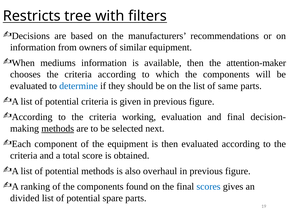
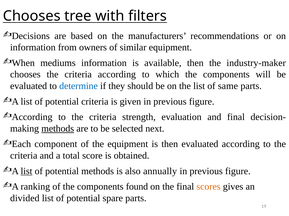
Restricts: Restricts -> Chooses (32, 16)
attention-maker: attention-maker -> industry-maker (256, 63)
working: working -> strength (139, 117)
list underline: none -> present (26, 172)
overhaul: overhaul -> annually (160, 172)
scores colour: blue -> orange (209, 187)
